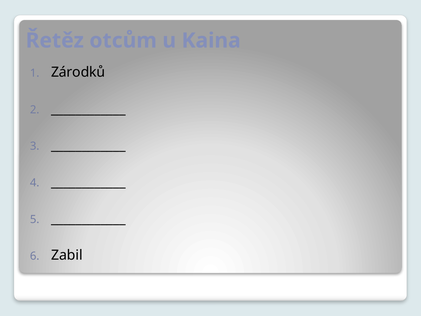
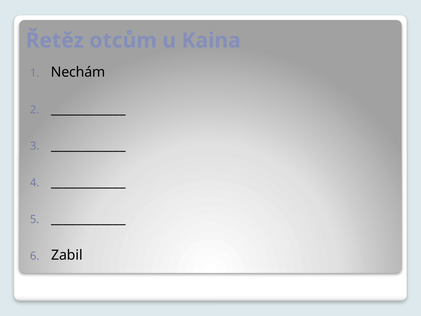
Zárodků: Zárodků -> Nechám (78, 72)
